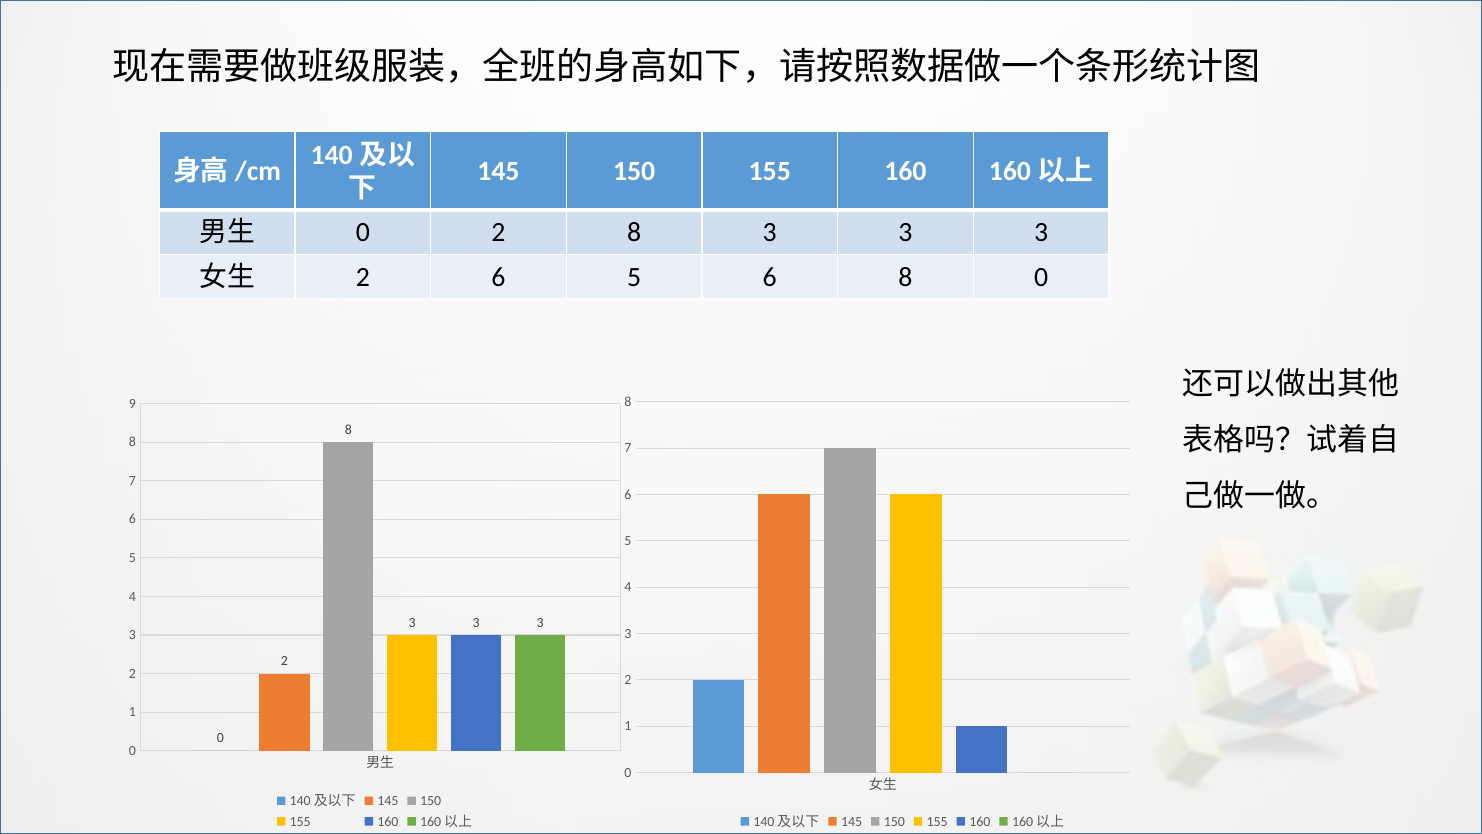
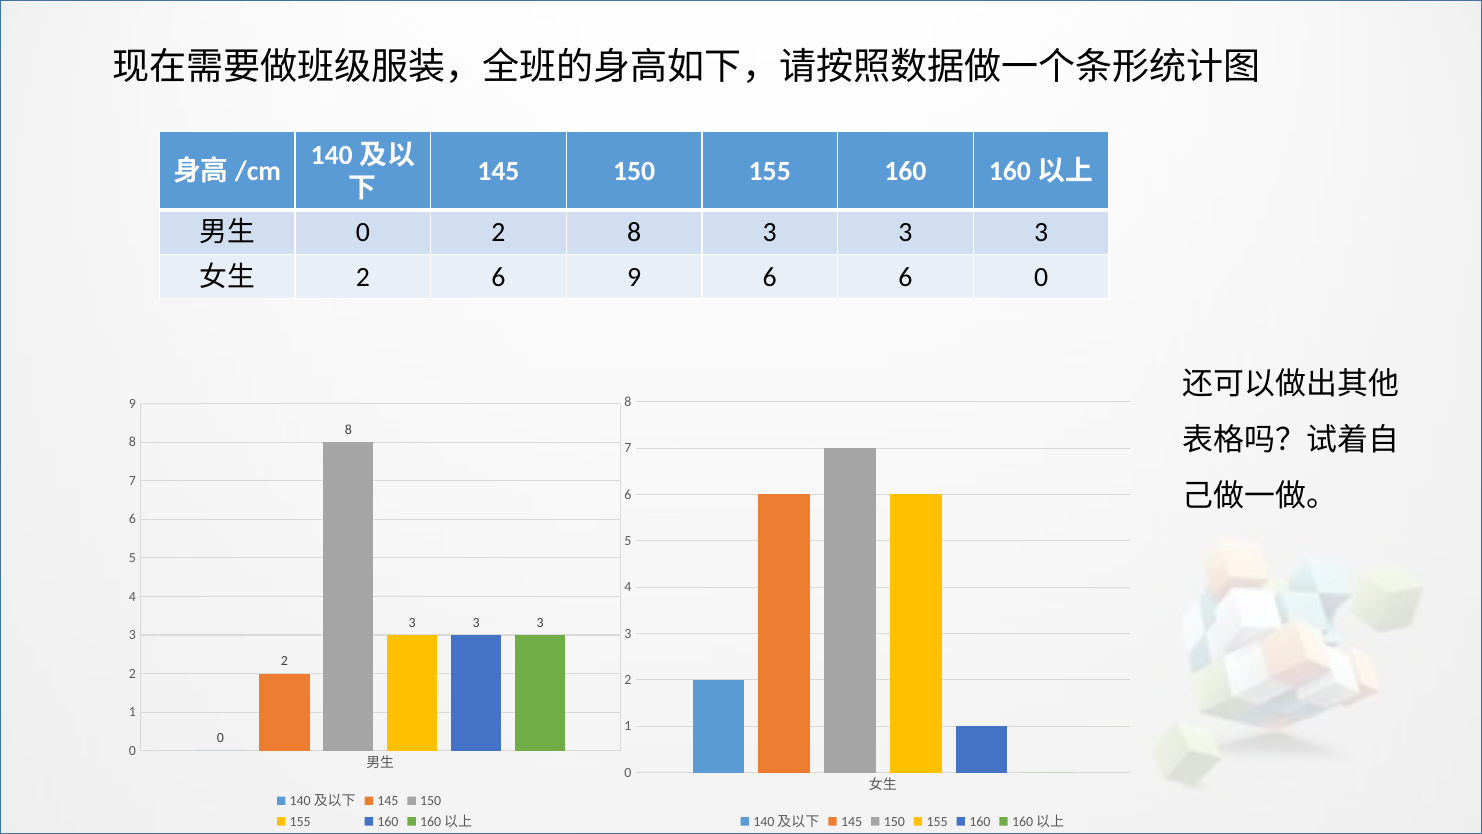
6 5: 5 -> 9 (634, 277)
6 8: 8 -> 6 (905, 277)
